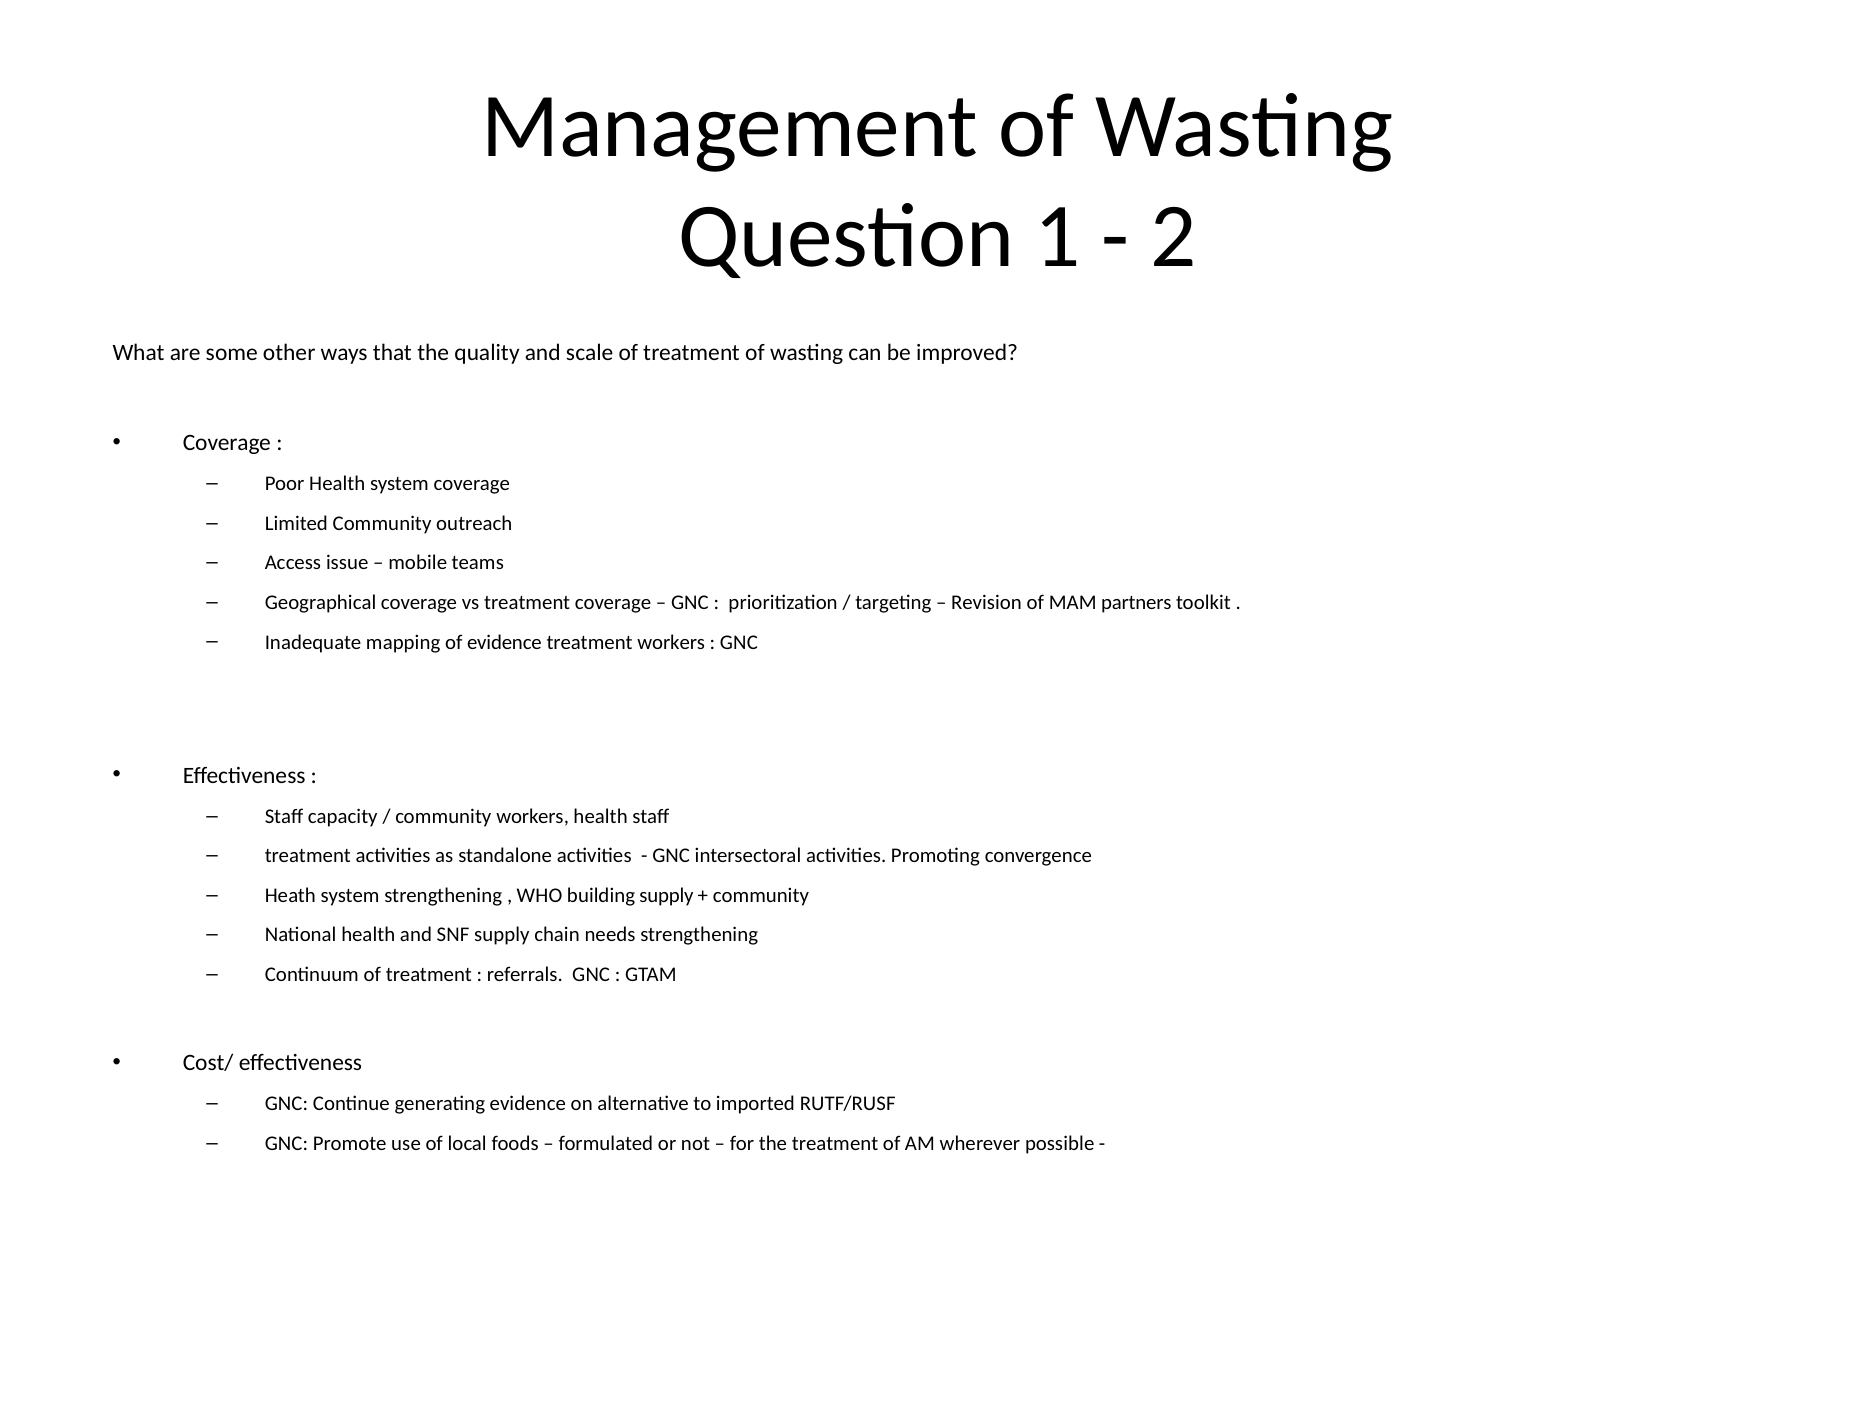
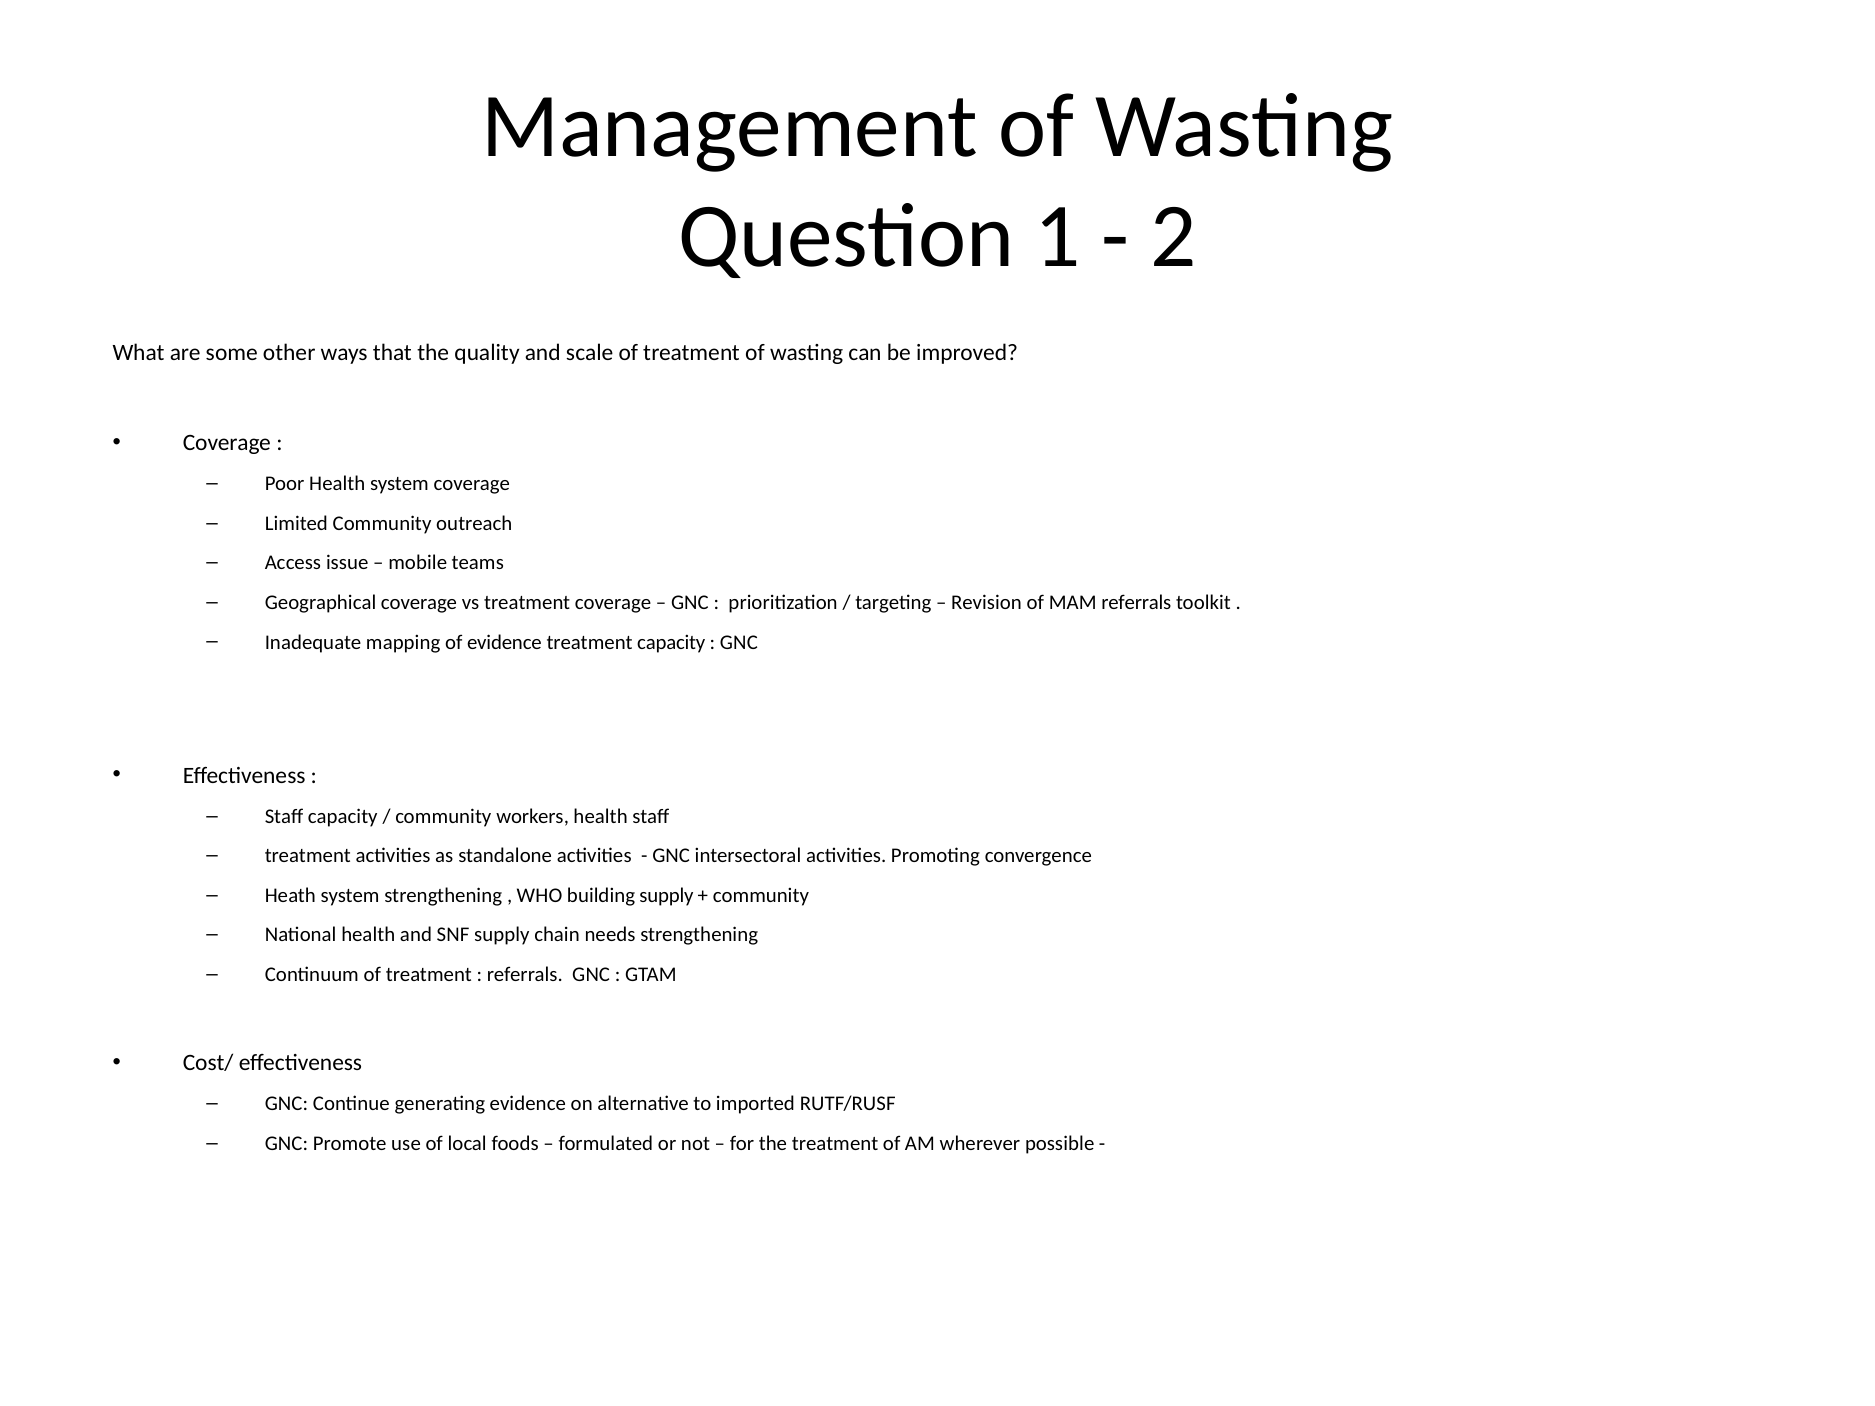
MAM partners: partners -> referrals (1136, 603)
treatment workers: workers -> capacity (671, 642)
